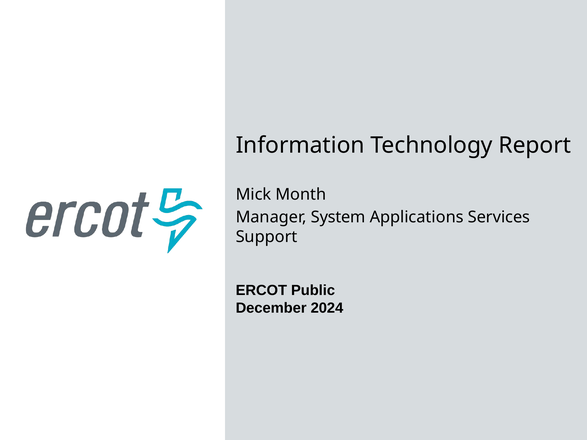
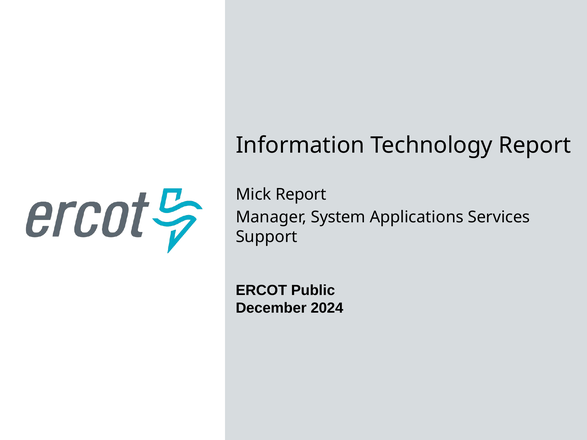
Mick Month: Month -> Report (301, 194)
